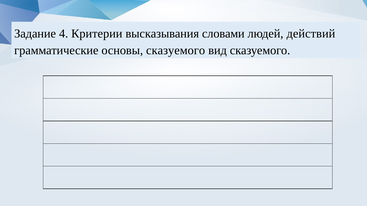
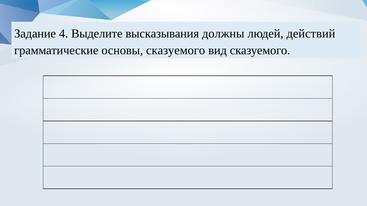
Критерии: Критерии -> Выделите (97, 34)
словами: словами -> должны (223, 34)
